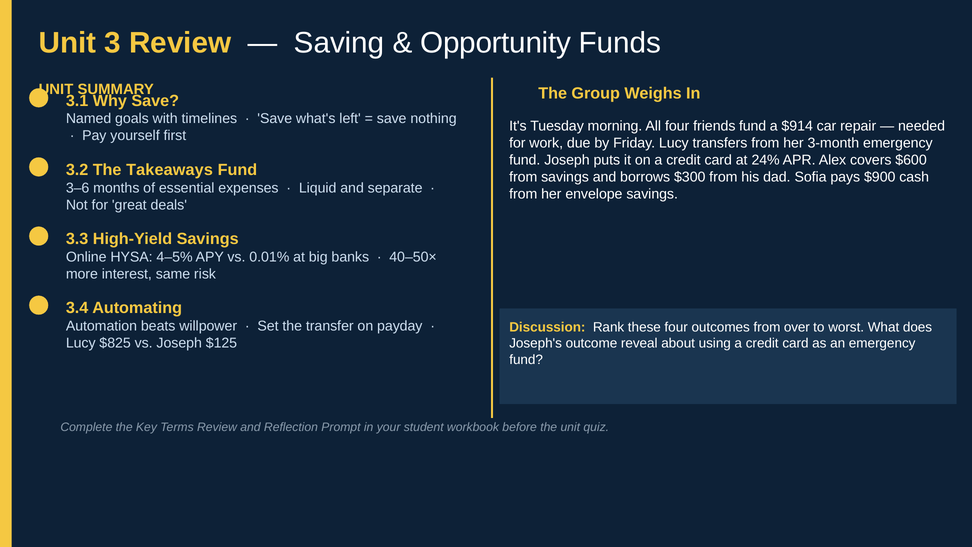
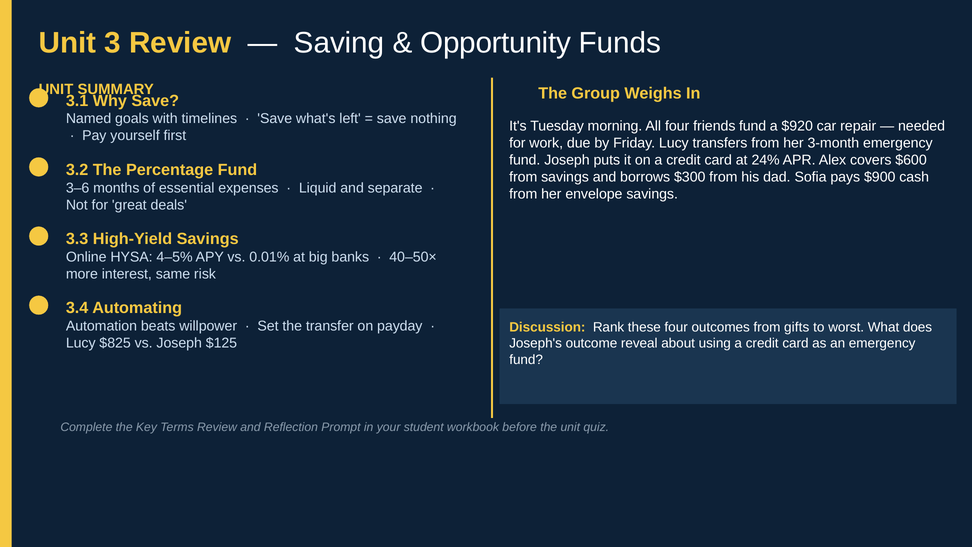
$914: $914 -> $920 (797, 126)
Takeaways: Takeaways -> Percentage (170, 170)
over: over -> gifts (797, 327)
